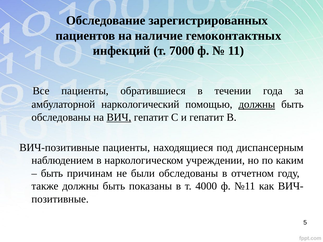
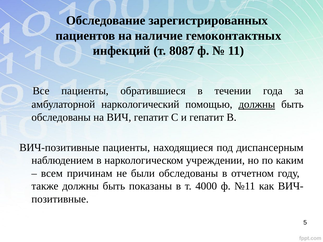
7000: 7000 -> 8087 (182, 51)
ВИЧ underline: present -> none (119, 117)
быть: быть -> всем (52, 173)
